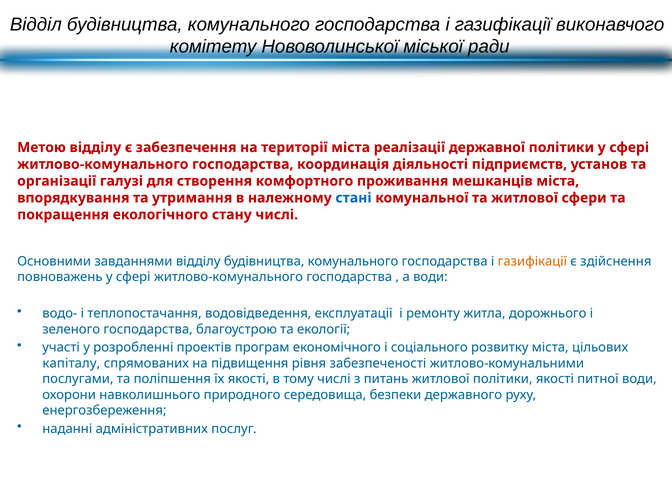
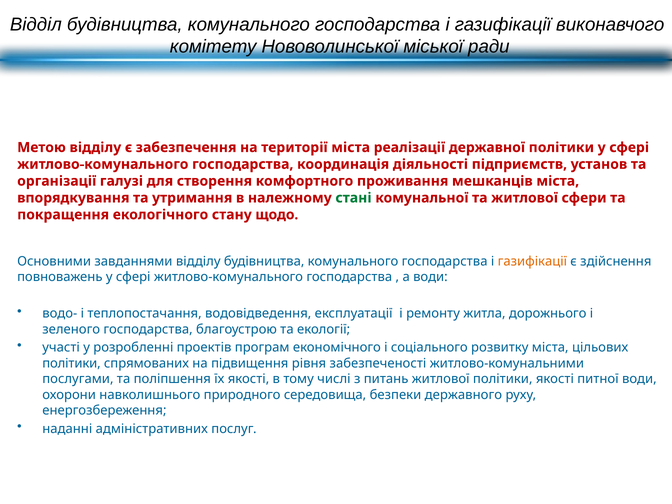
стані colour: blue -> green (354, 198)
стану числі: числі -> щодо (277, 215)
капіталу: капіталу -> політики (71, 363)
